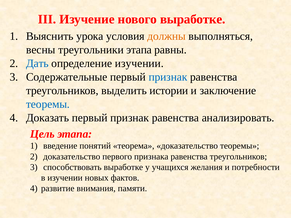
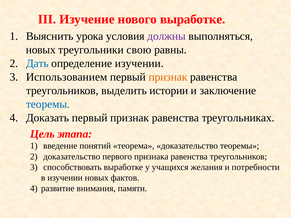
должны colour: orange -> purple (167, 36)
весны: весны -> новых (41, 50)
треугольники этапа: этапа -> свою (139, 50)
Содержательные: Содержательные -> Использованием (67, 77)
признак colour: blue -> orange (168, 77)
анализировать: анализировать -> треугольниках (238, 118)
